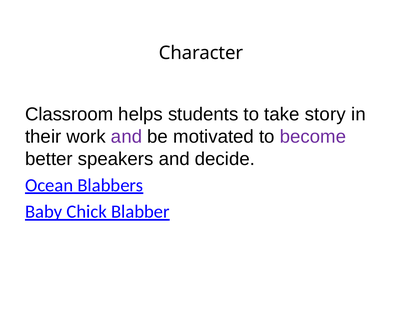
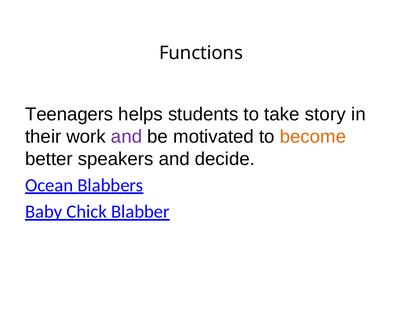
Character: Character -> Functions (201, 53)
Classroom: Classroom -> Teenagers (69, 114)
become colour: purple -> orange (313, 136)
